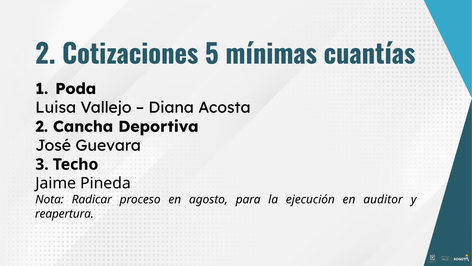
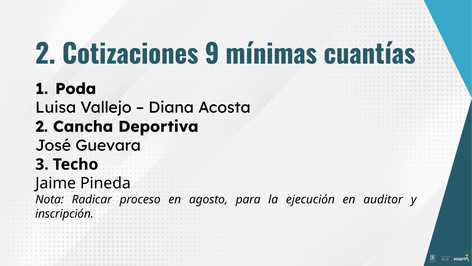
5: 5 -> 9 (212, 55)
reapertura: reapertura -> inscripción (64, 213)
